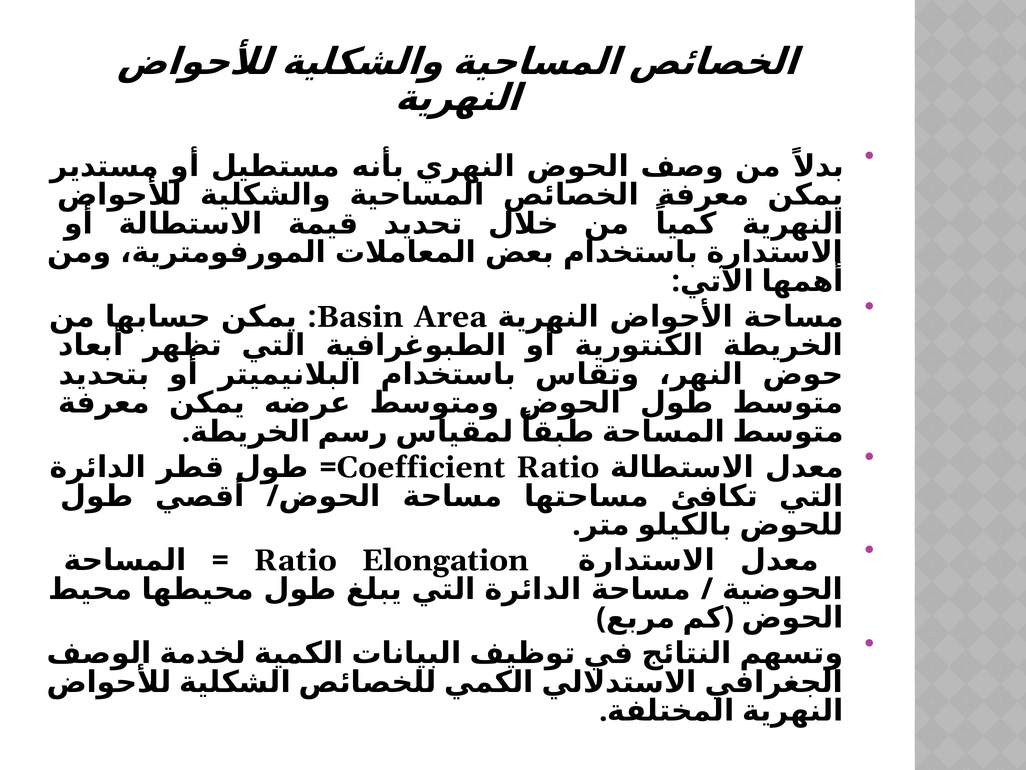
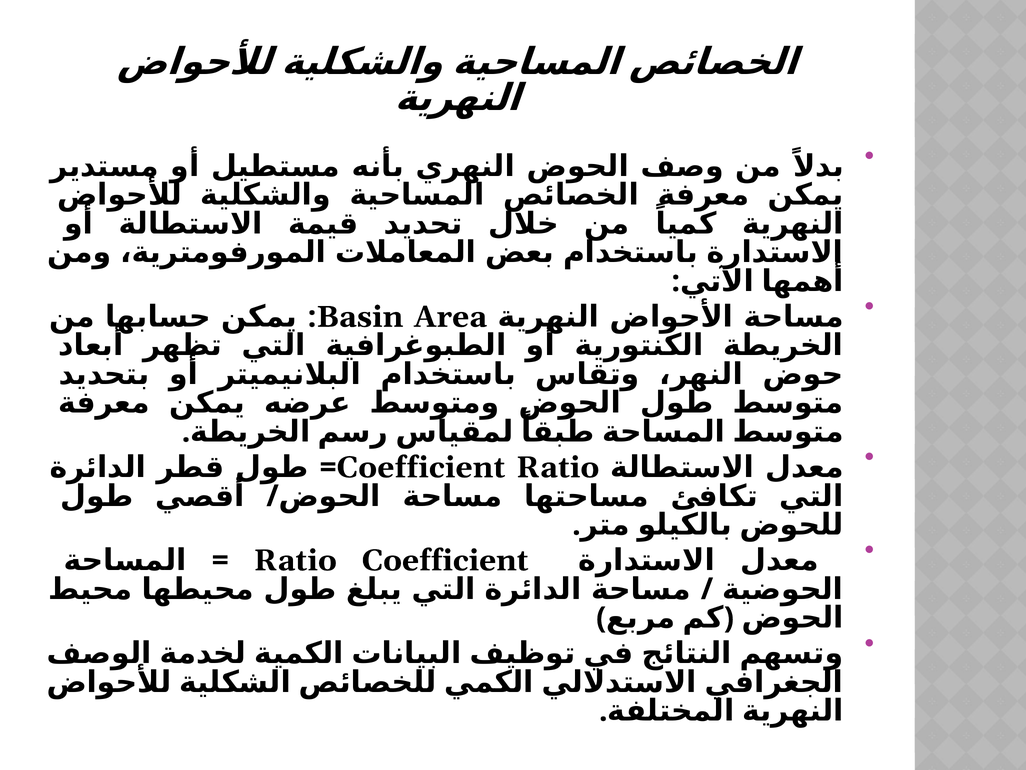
Ratio Elongation: Elongation -> Coefficient (445, 560)
